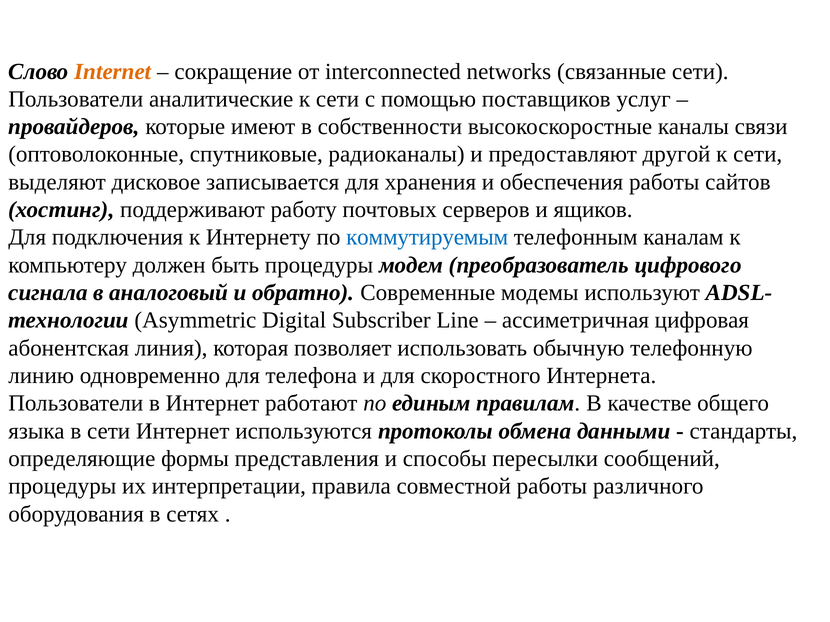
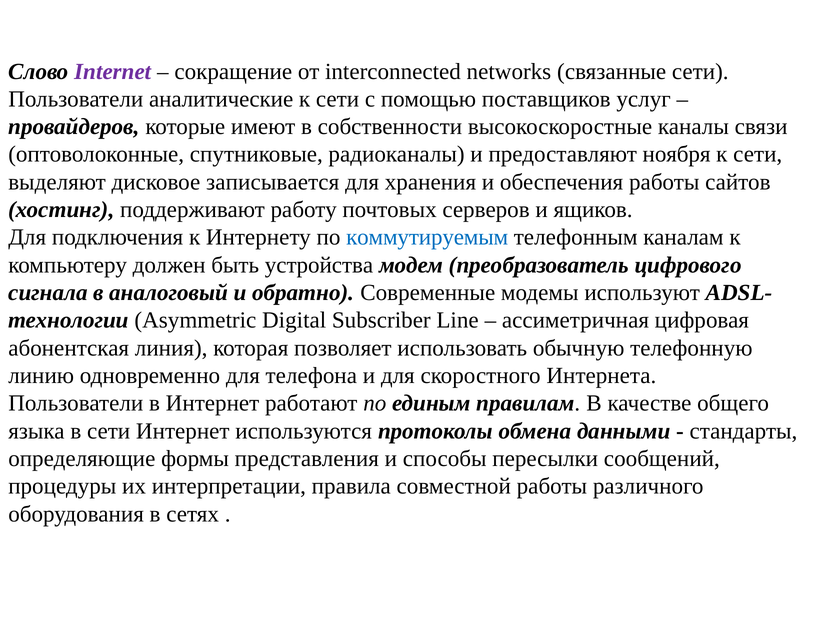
Internet colour: orange -> purple (113, 71)
другой: другой -> ноября (677, 154)
быть процедуры: процедуры -> устройства (319, 265)
